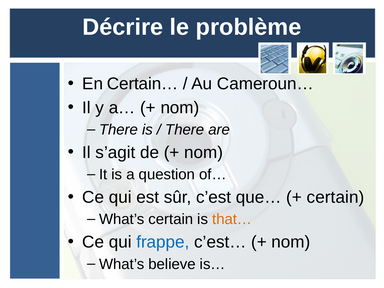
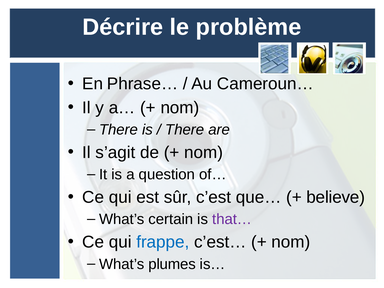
Certain…: Certain… -> Phrase… (143, 84)
certain: certain -> believe (336, 197)
that… colour: orange -> purple (232, 219)
believe: believe -> plumes (172, 264)
